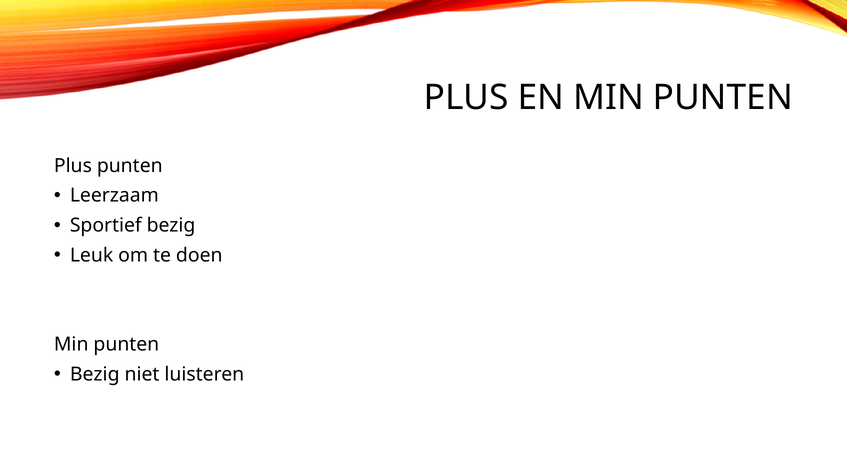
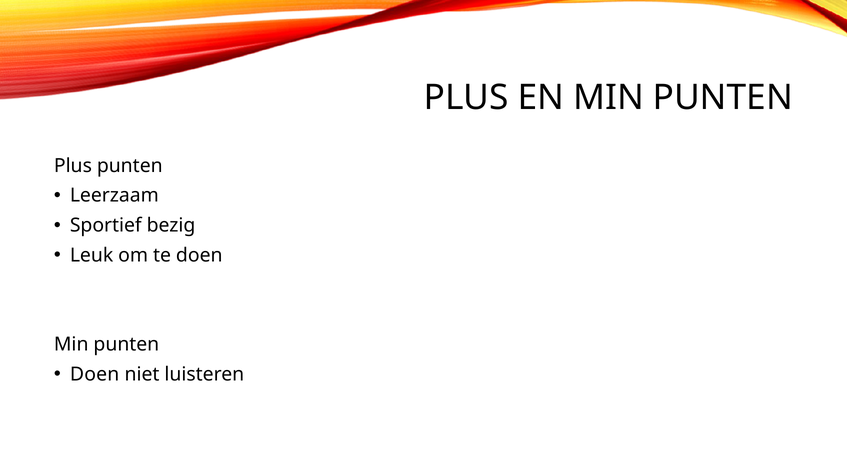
Bezig: Bezig -> Doen (95, 374)
